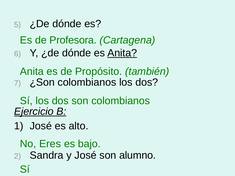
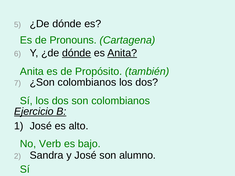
Profesora: Profesora -> Pronouns (73, 40)
dónde underline: none -> present (77, 53)
Eres: Eres -> Verb (50, 144)
